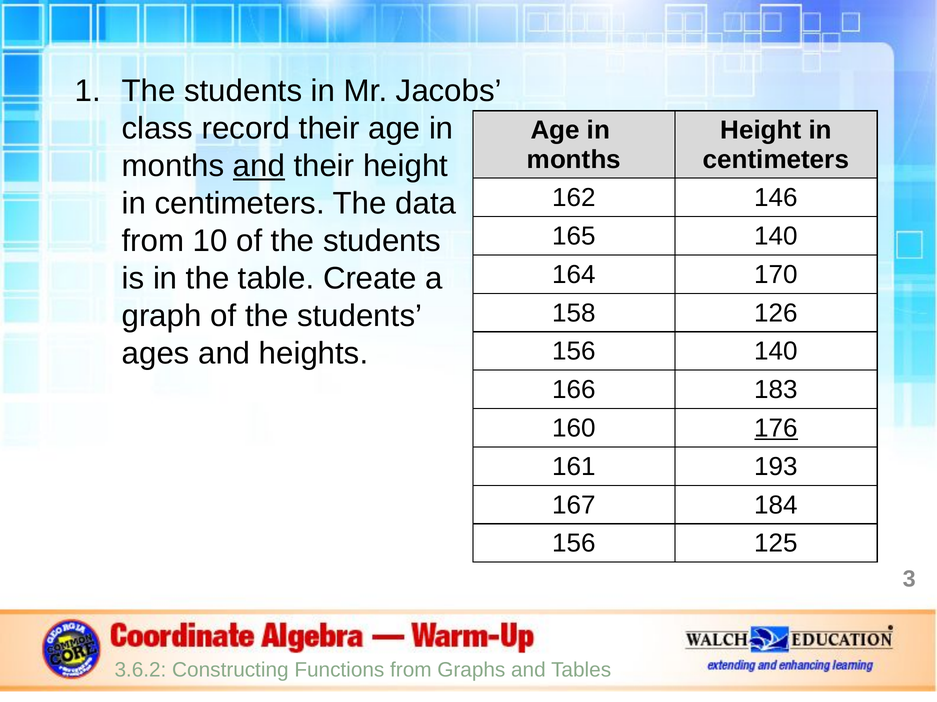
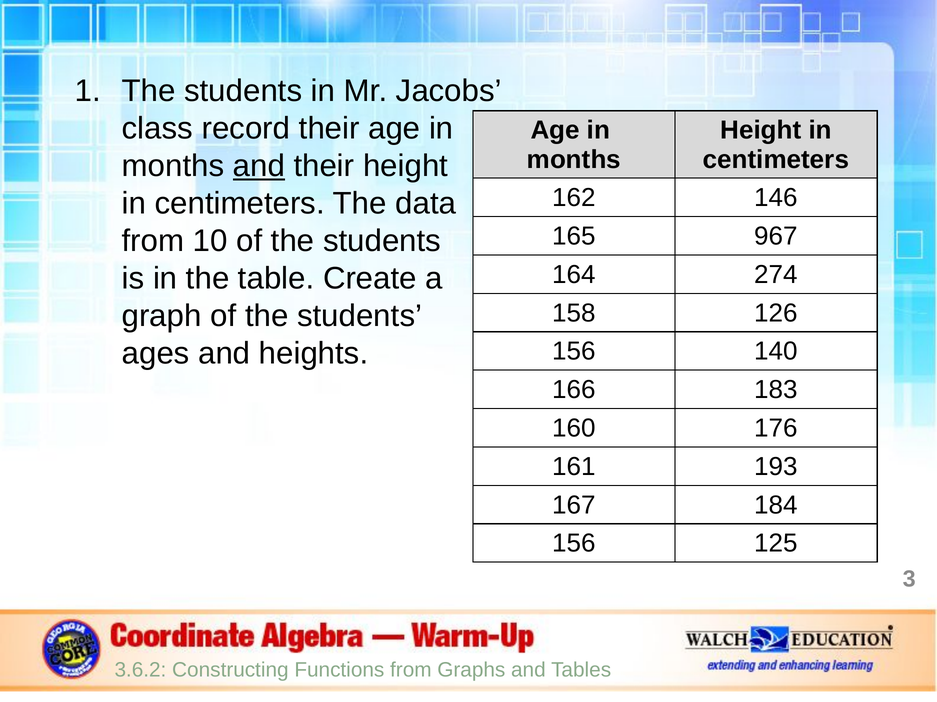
165 140: 140 -> 967 (776, 236)
170: 170 -> 274 (776, 275)
176 underline: present -> none (776, 429)
